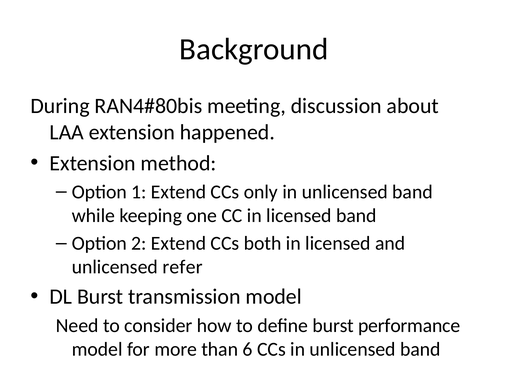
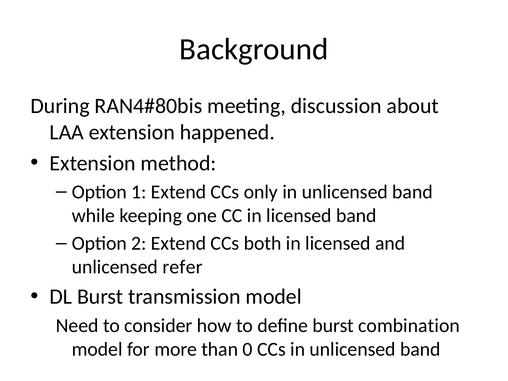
performance: performance -> combination (409, 326)
6: 6 -> 0 (248, 349)
